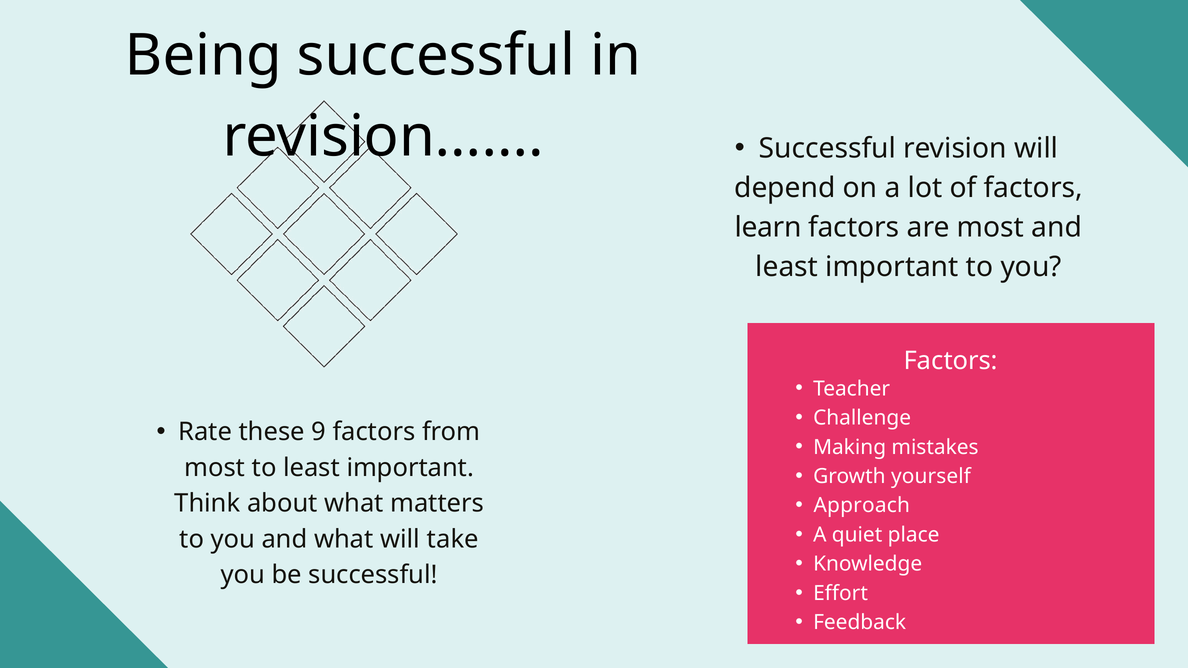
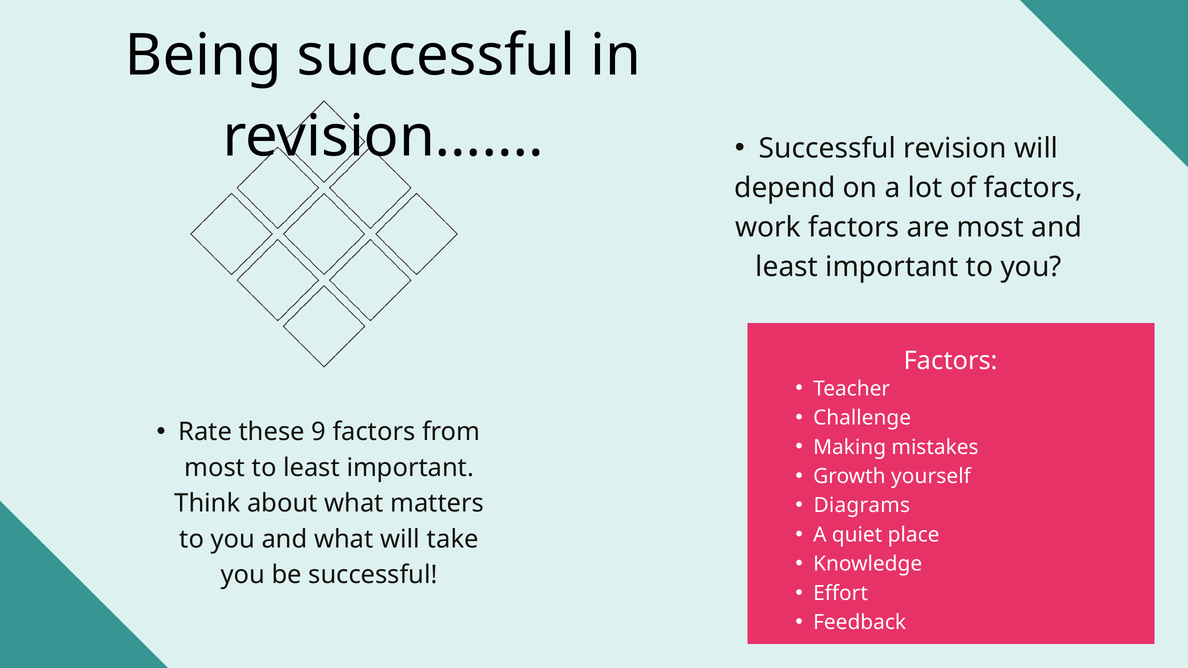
learn: learn -> work (768, 227)
Approach: Approach -> Diagrams (862, 506)
